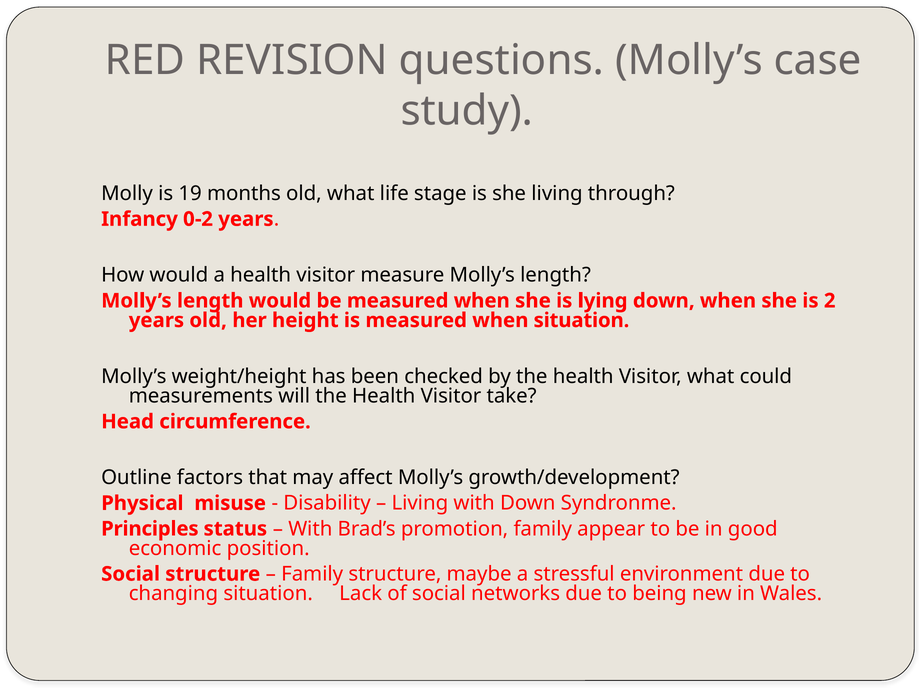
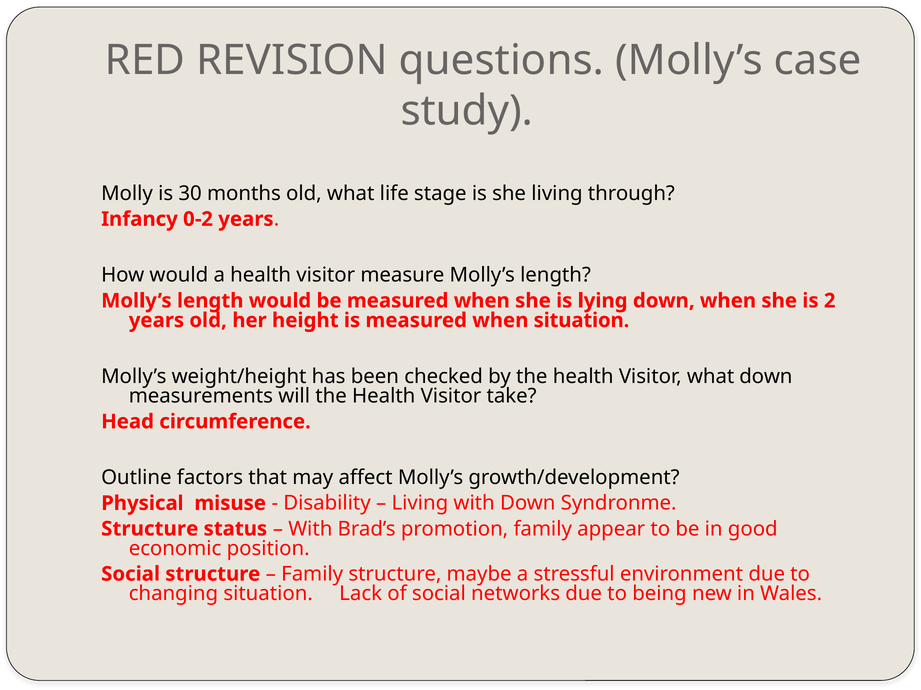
19: 19 -> 30 (190, 194)
what could: could -> down (766, 377)
Principles: Principles -> Structure (150, 529)
